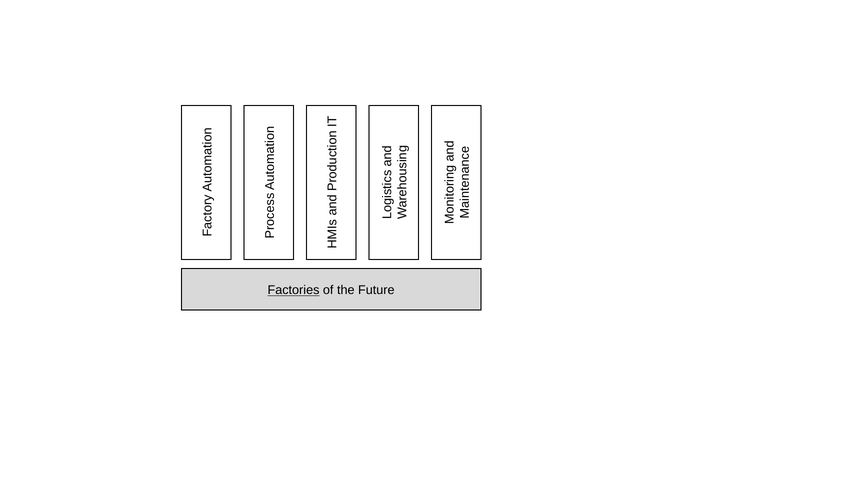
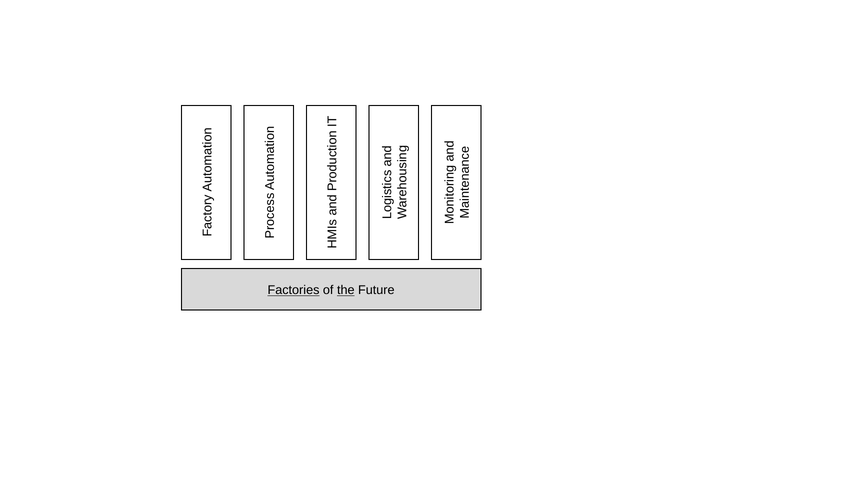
the underline: none -> present (346, 290)
